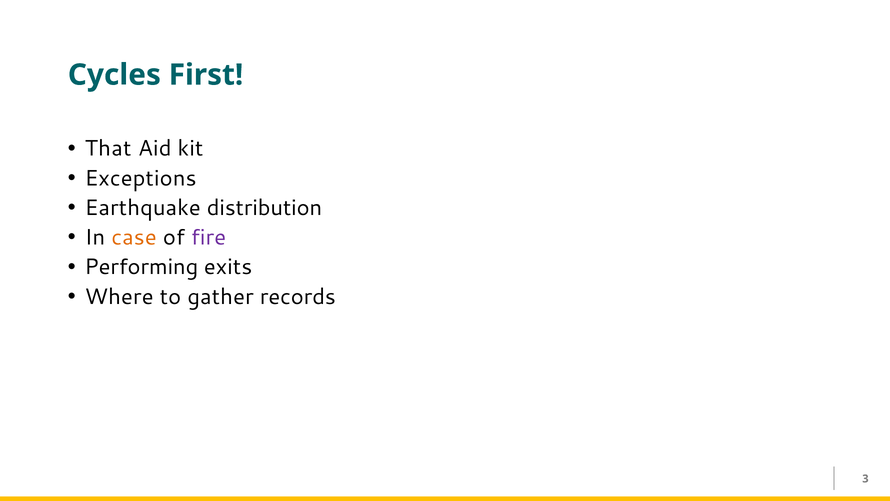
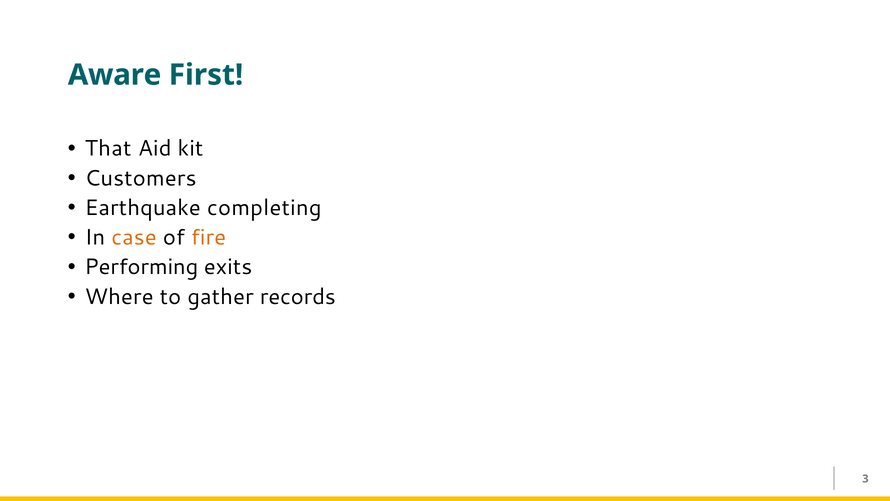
Cycles: Cycles -> Aware (115, 75)
Exceptions: Exceptions -> Customers (141, 178)
distribution: distribution -> completing (264, 208)
fire colour: purple -> orange (209, 237)
